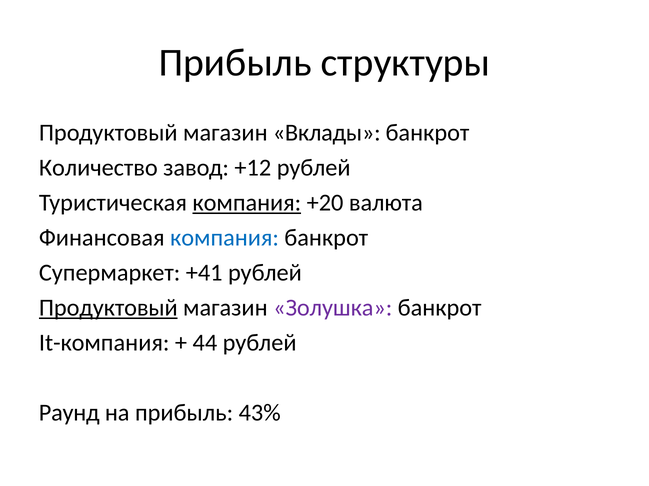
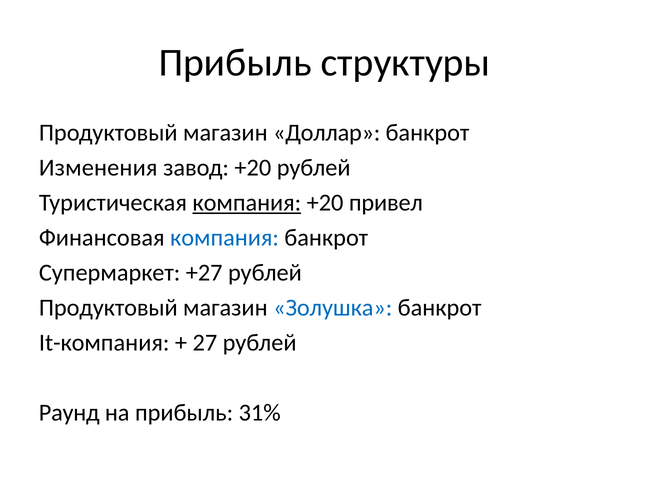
Вклады: Вклады -> Доллар (327, 133)
Количество: Количество -> Изменения (98, 168)
завод +12: +12 -> +20 (253, 168)
валюта: валюта -> привел (386, 203)
+41: +41 -> +27 (204, 273)
Продуктовый underline: present -> none (108, 308)
Золушка colour: purple -> blue (333, 308)
44: 44 -> 27 (205, 343)
43%: 43% -> 31% (260, 413)
